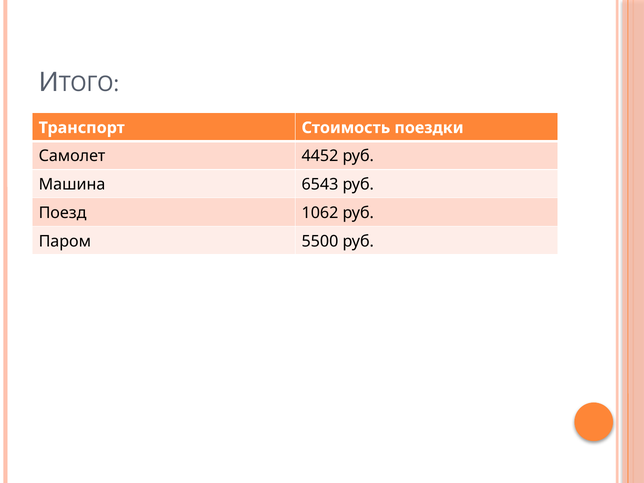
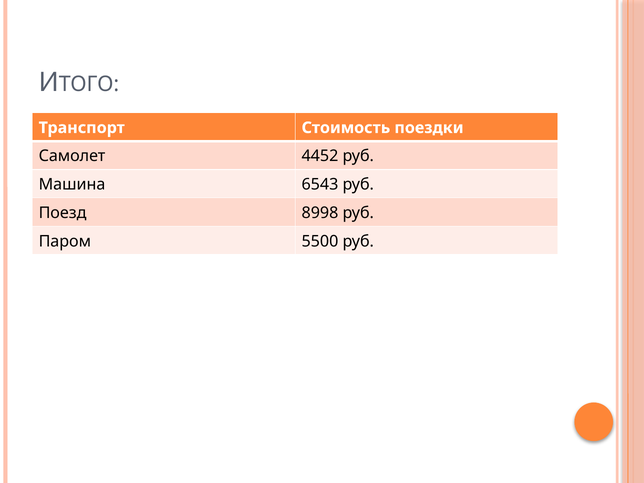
1062: 1062 -> 8998 (320, 213)
